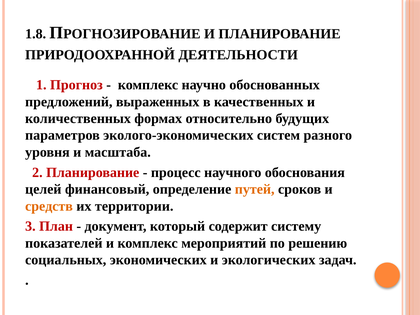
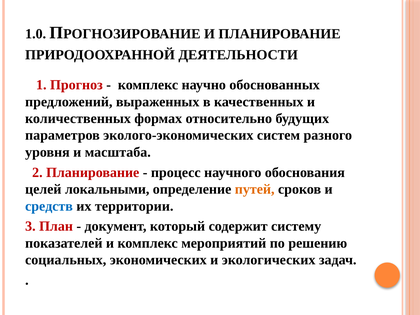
1.8: 1.8 -> 1.0 (36, 34)
финансовый: финансовый -> локальными (107, 189)
средств colour: orange -> blue (49, 206)
